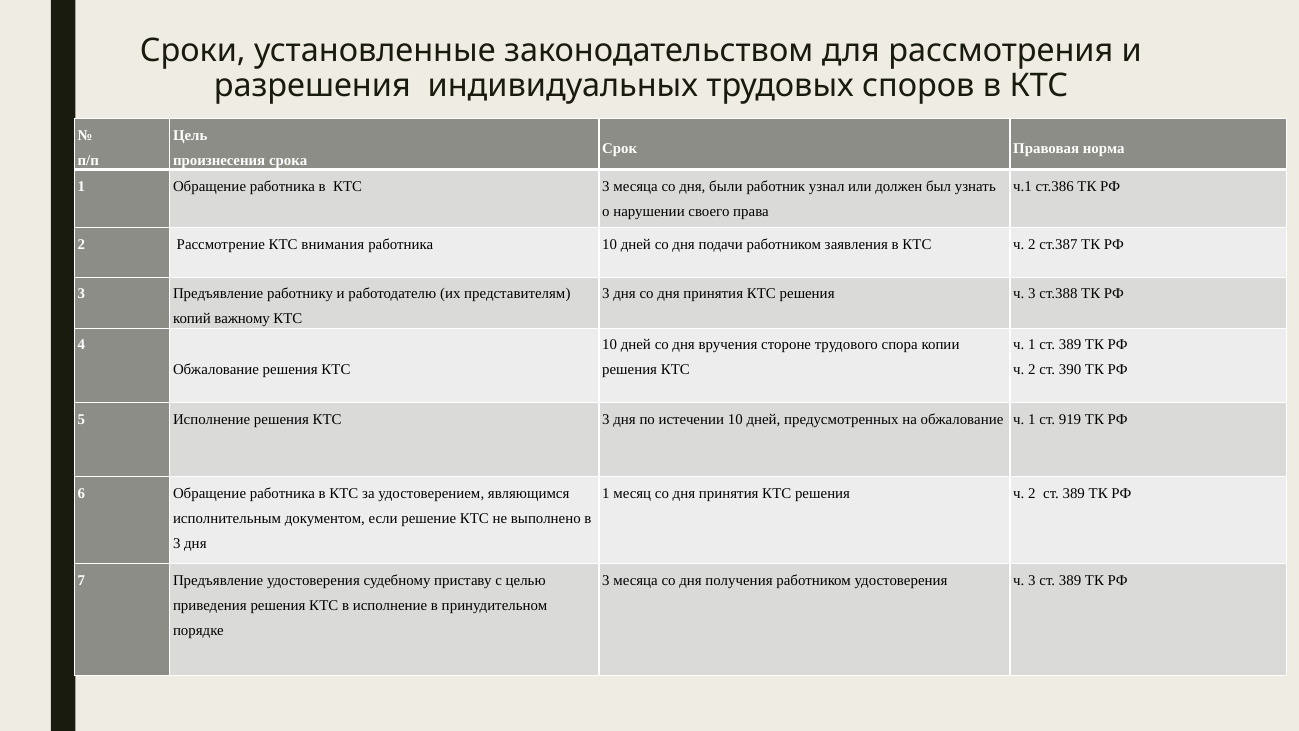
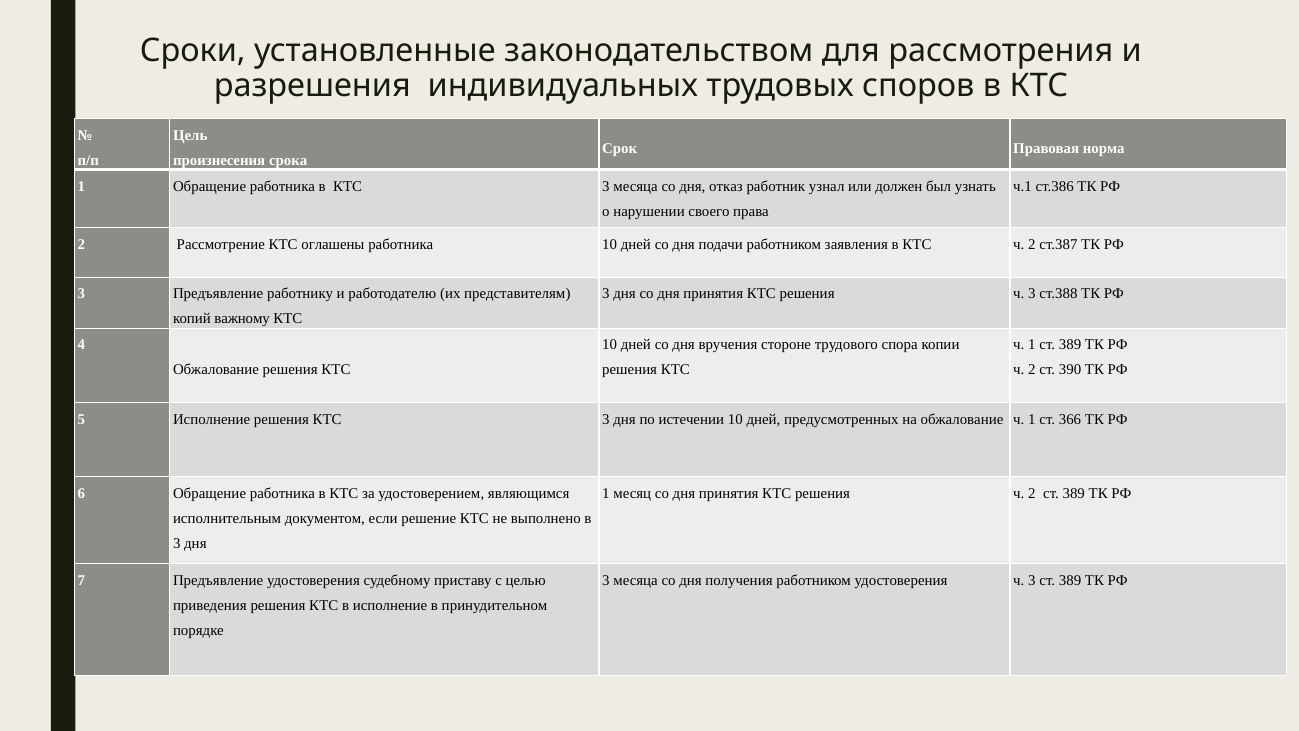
были: были -> отказ (726, 186)
внимания: внимания -> оглашены (333, 244)
919: 919 -> 366 (1070, 419)
